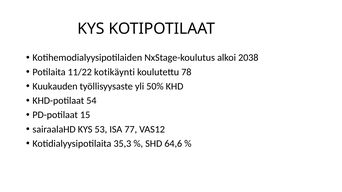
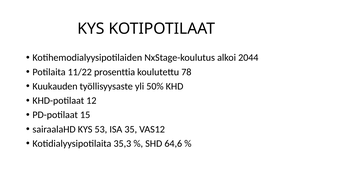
2038: 2038 -> 2044 (248, 58)
kotikäynti: kotikäynti -> prosenttia (115, 72)
54: 54 -> 12 (91, 101)
77: 77 -> 35 (131, 130)
